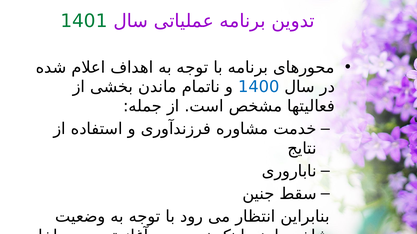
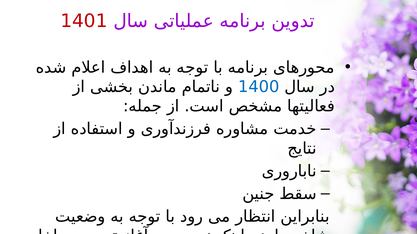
1401 colour: green -> red (84, 21)
